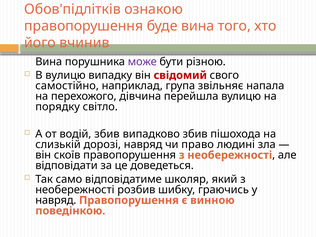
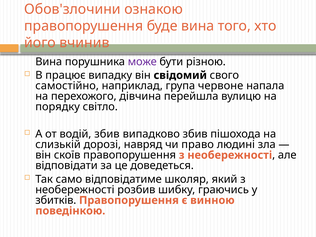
Обов'підлітків: Обов'підлітків -> Обов'злочини (72, 9)
В вулицю: вулицю -> працює (65, 75)
свідомий colour: red -> black (180, 75)
звільняє: звільняє -> червоне (221, 86)
навряд: навряд -> збитків (56, 200)
